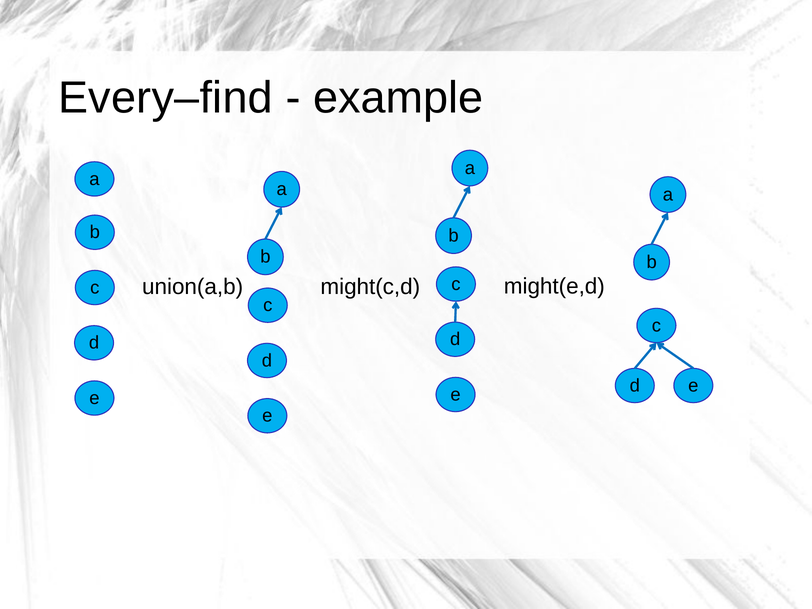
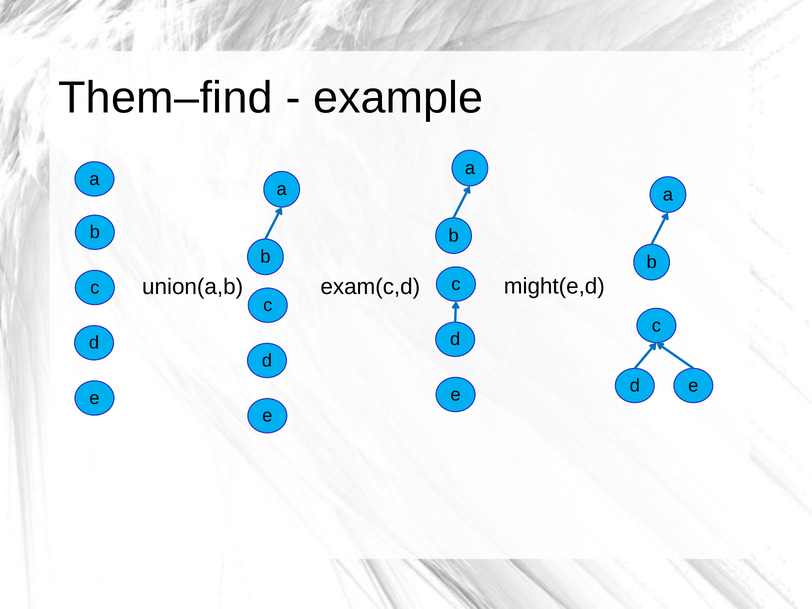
Every–find: Every–find -> Them–find (165, 98)
might(c,d: might(c,d -> exam(c,d (370, 287)
